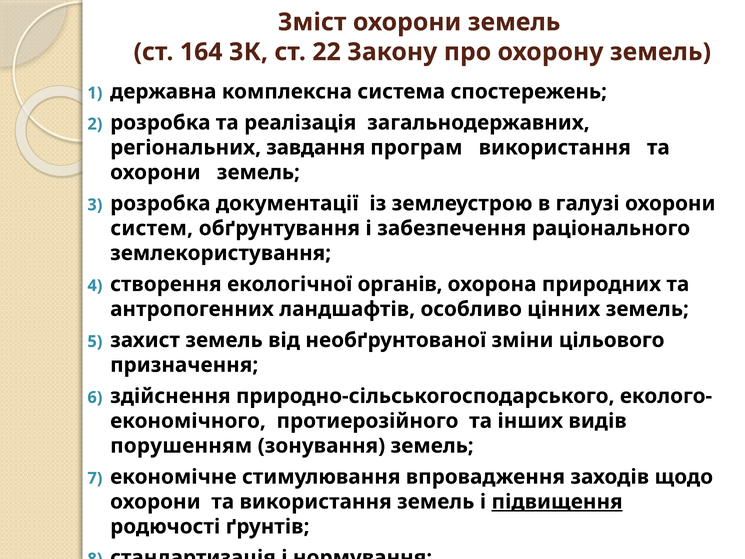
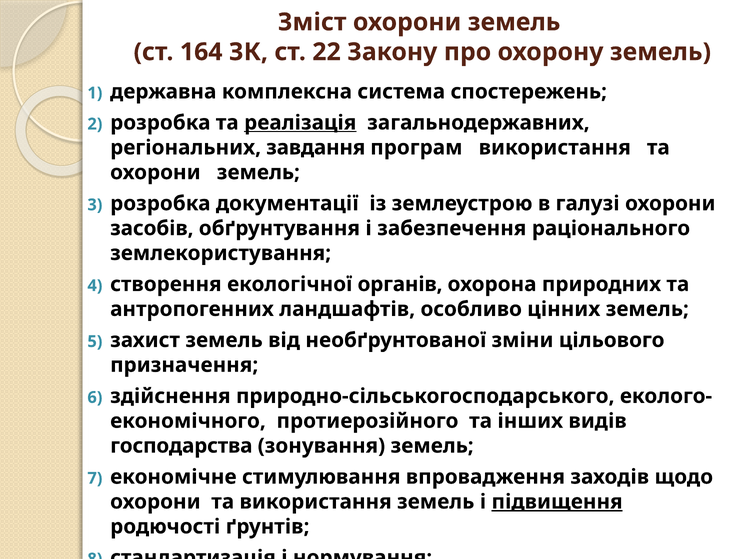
реалізація underline: none -> present (300, 123)
систем: систем -> засобів (152, 228)
порушенням: порушенням -> господарства (181, 446)
